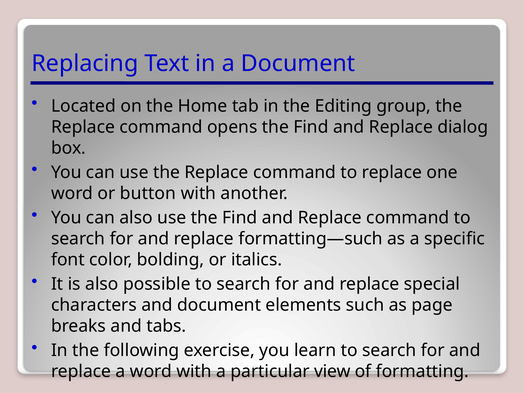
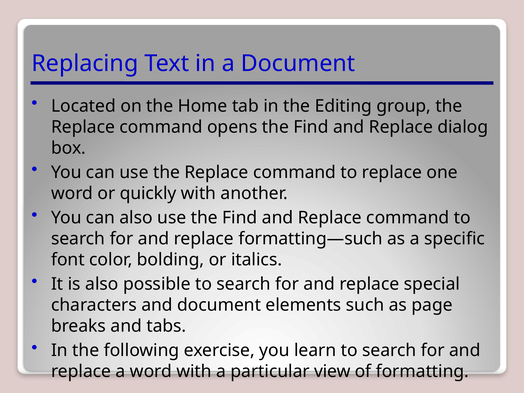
button: button -> quickly (148, 193)
